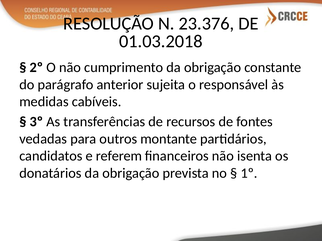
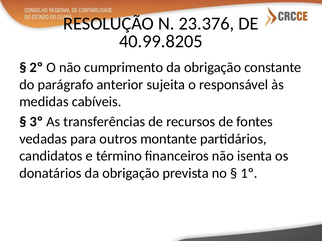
01.03.2018: 01.03.2018 -> 40.99.8205 (161, 41)
referem: referem -> término (119, 156)
